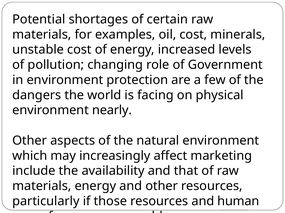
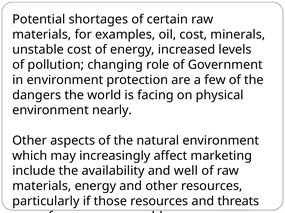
that: that -> well (186, 171)
human: human -> threats (238, 202)
